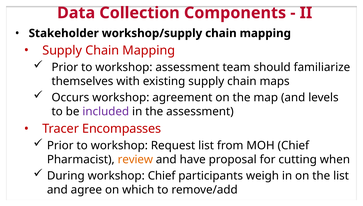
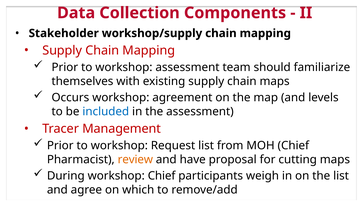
included colour: purple -> blue (106, 111)
Encompasses: Encompasses -> Management (122, 129)
cutting when: when -> maps (335, 159)
